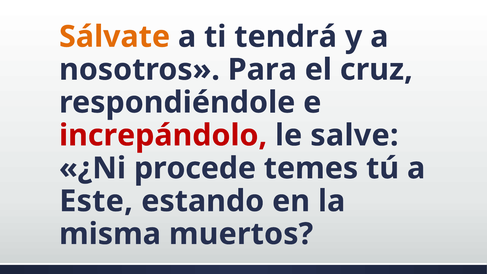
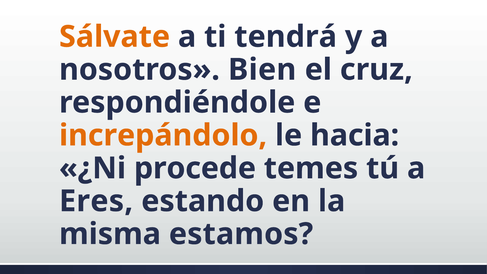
Para: Para -> Bien (262, 70)
increpándolo colour: red -> orange (163, 135)
salve: salve -> hacia (355, 135)
Este: Este -> Eres (96, 201)
muertos: muertos -> estamos (241, 234)
